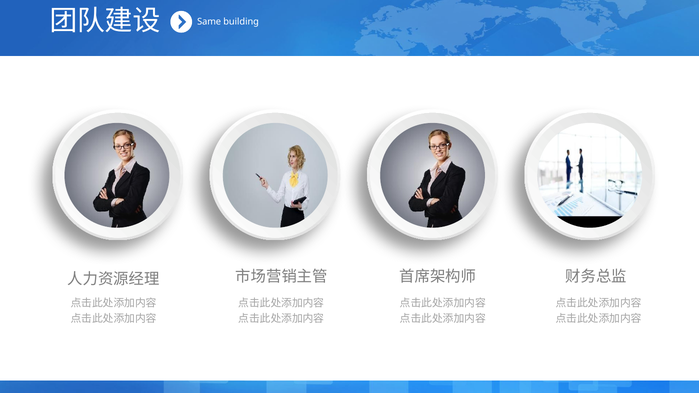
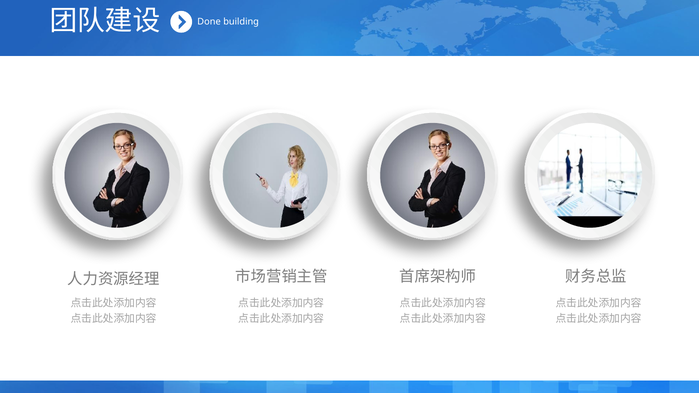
Same: Same -> Done (209, 22)
